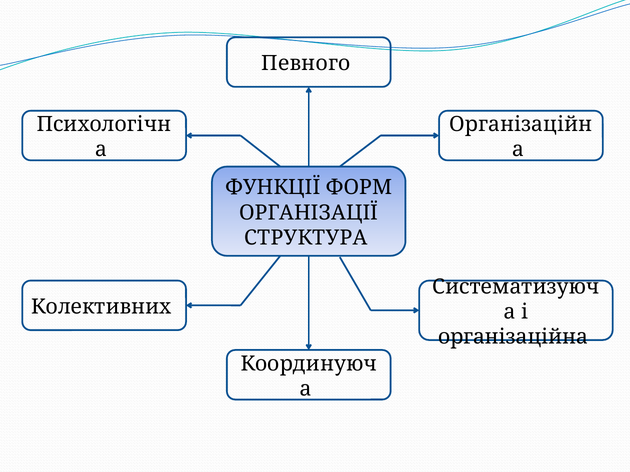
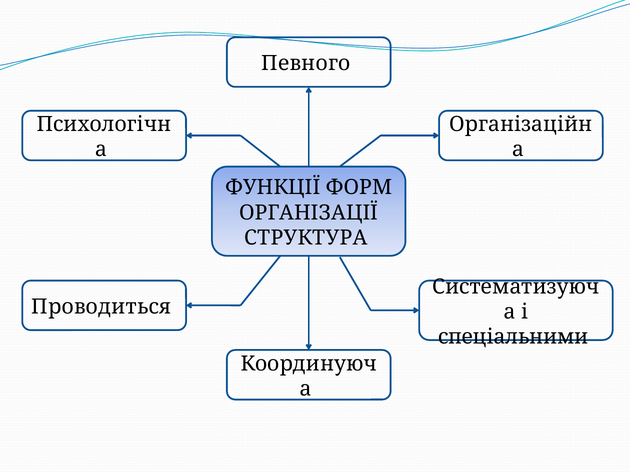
Колективних: Колективних -> Проводиться (101, 307)
організаційна: організаційна -> спеціальними (513, 337)
